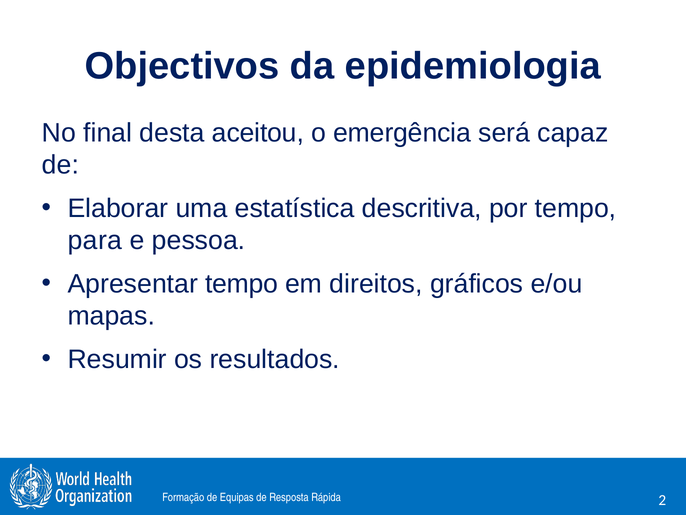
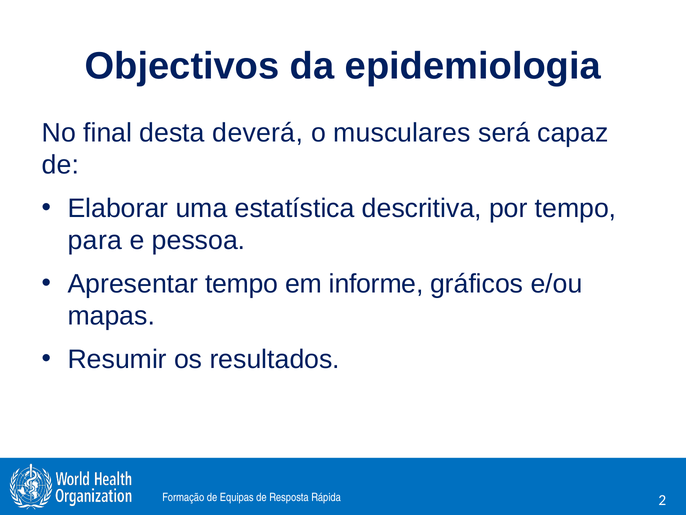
aceitou: aceitou -> deverá (258, 133)
emergência: emergência -> musculares (402, 133)
direitos: direitos -> informe (376, 284)
